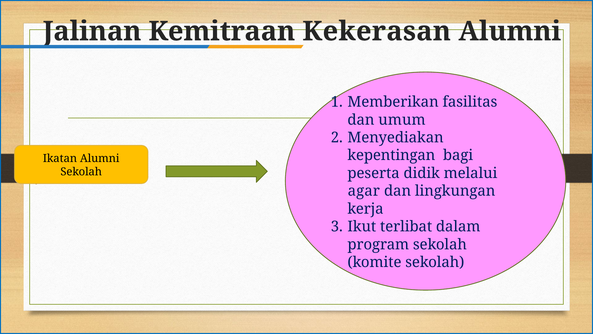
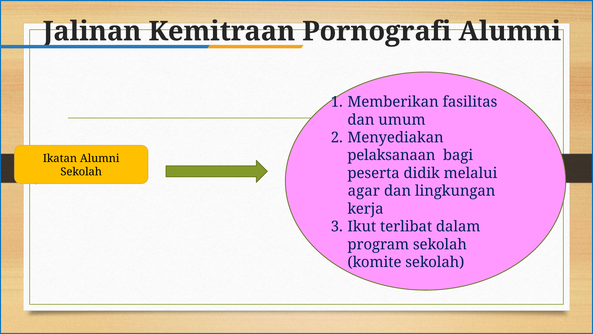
Kekerasan: Kekerasan -> Pornografi (377, 31)
kepentingan: kepentingan -> pelaksanaan (391, 155)
